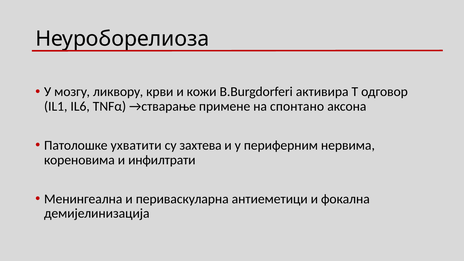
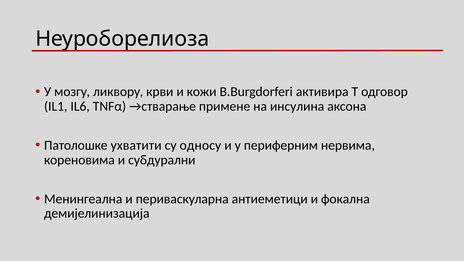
спонтано: спонтано -> инсулина (297, 106)
захтева: захтева -> односу (200, 145)
инфилтрати: инфилтрати -> субдурални (162, 160)
